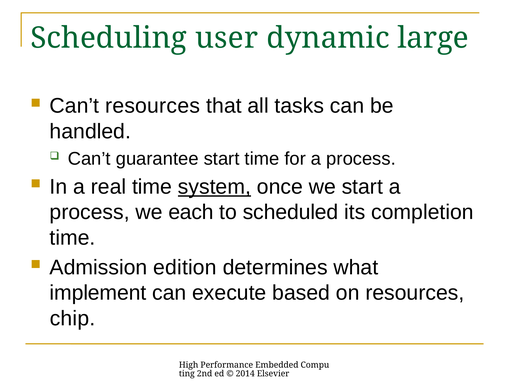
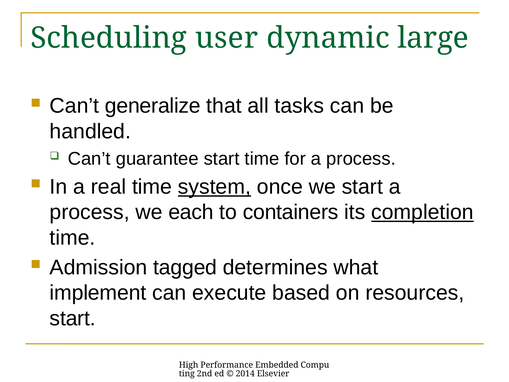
Can’t resources: resources -> generalize (153, 106)
scheduled: scheduled -> containers (291, 212)
completion underline: none -> present (422, 212)
edition: edition -> tagged (185, 267)
chip: chip -> start (73, 318)
